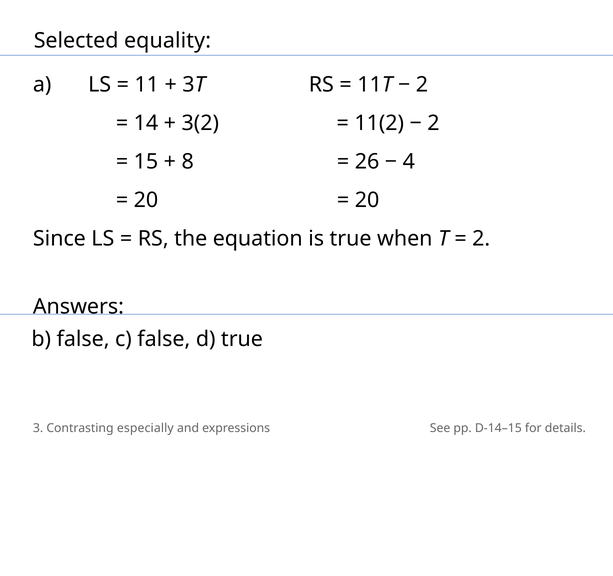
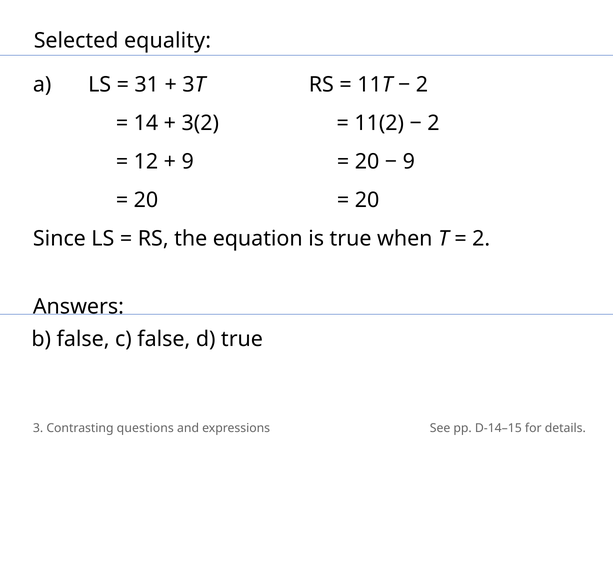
11: 11 -> 31 (147, 85)
15: 15 -> 12 (146, 162)
8: 8 -> 9 (188, 162)
26: 26 -> 20 (367, 162)
4: 4 -> 9 (409, 162)
especially: especially -> questions (145, 429)
